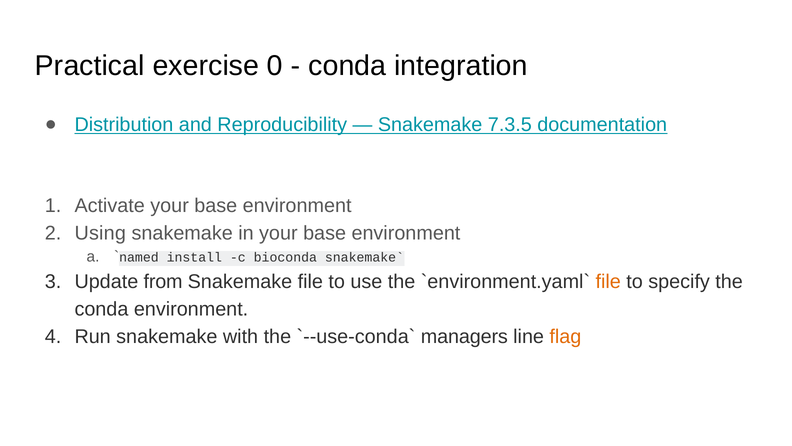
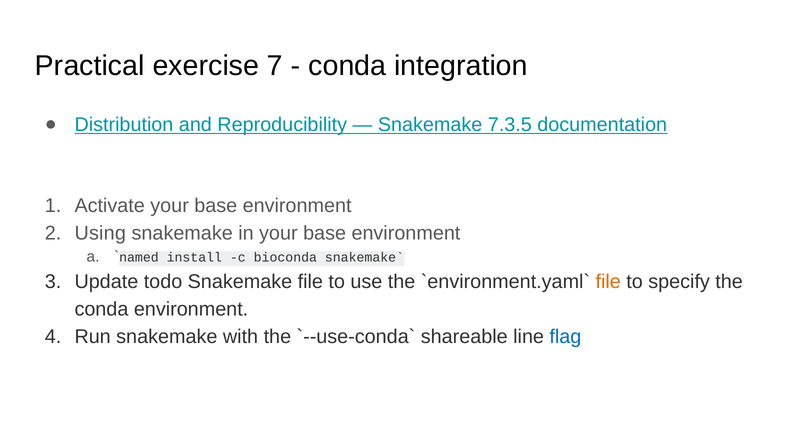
0: 0 -> 7 (275, 66)
from: from -> todo (163, 281)
managers: managers -> shareable (464, 336)
flag colour: orange -> blue (565, 336)
